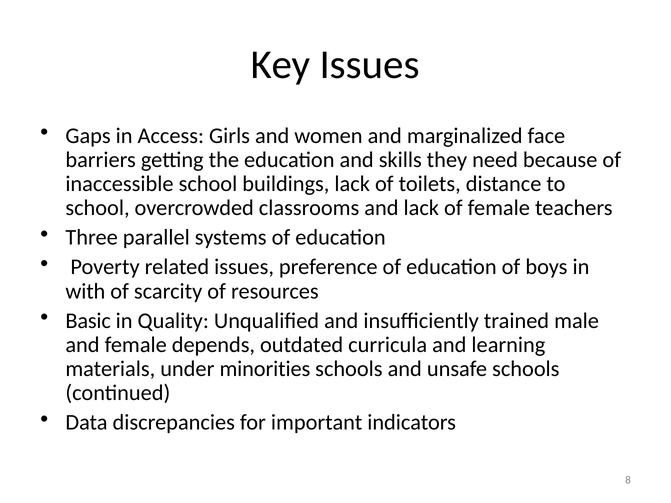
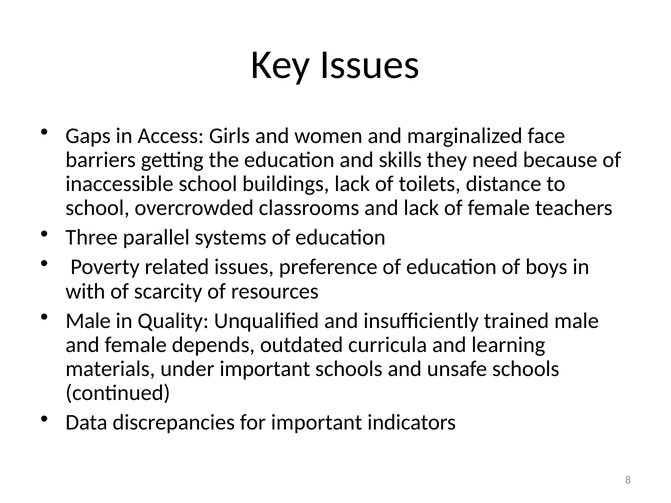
Basic: Basic -> Male (88, 321)
under minorities: minorities -> important (265, 369)
